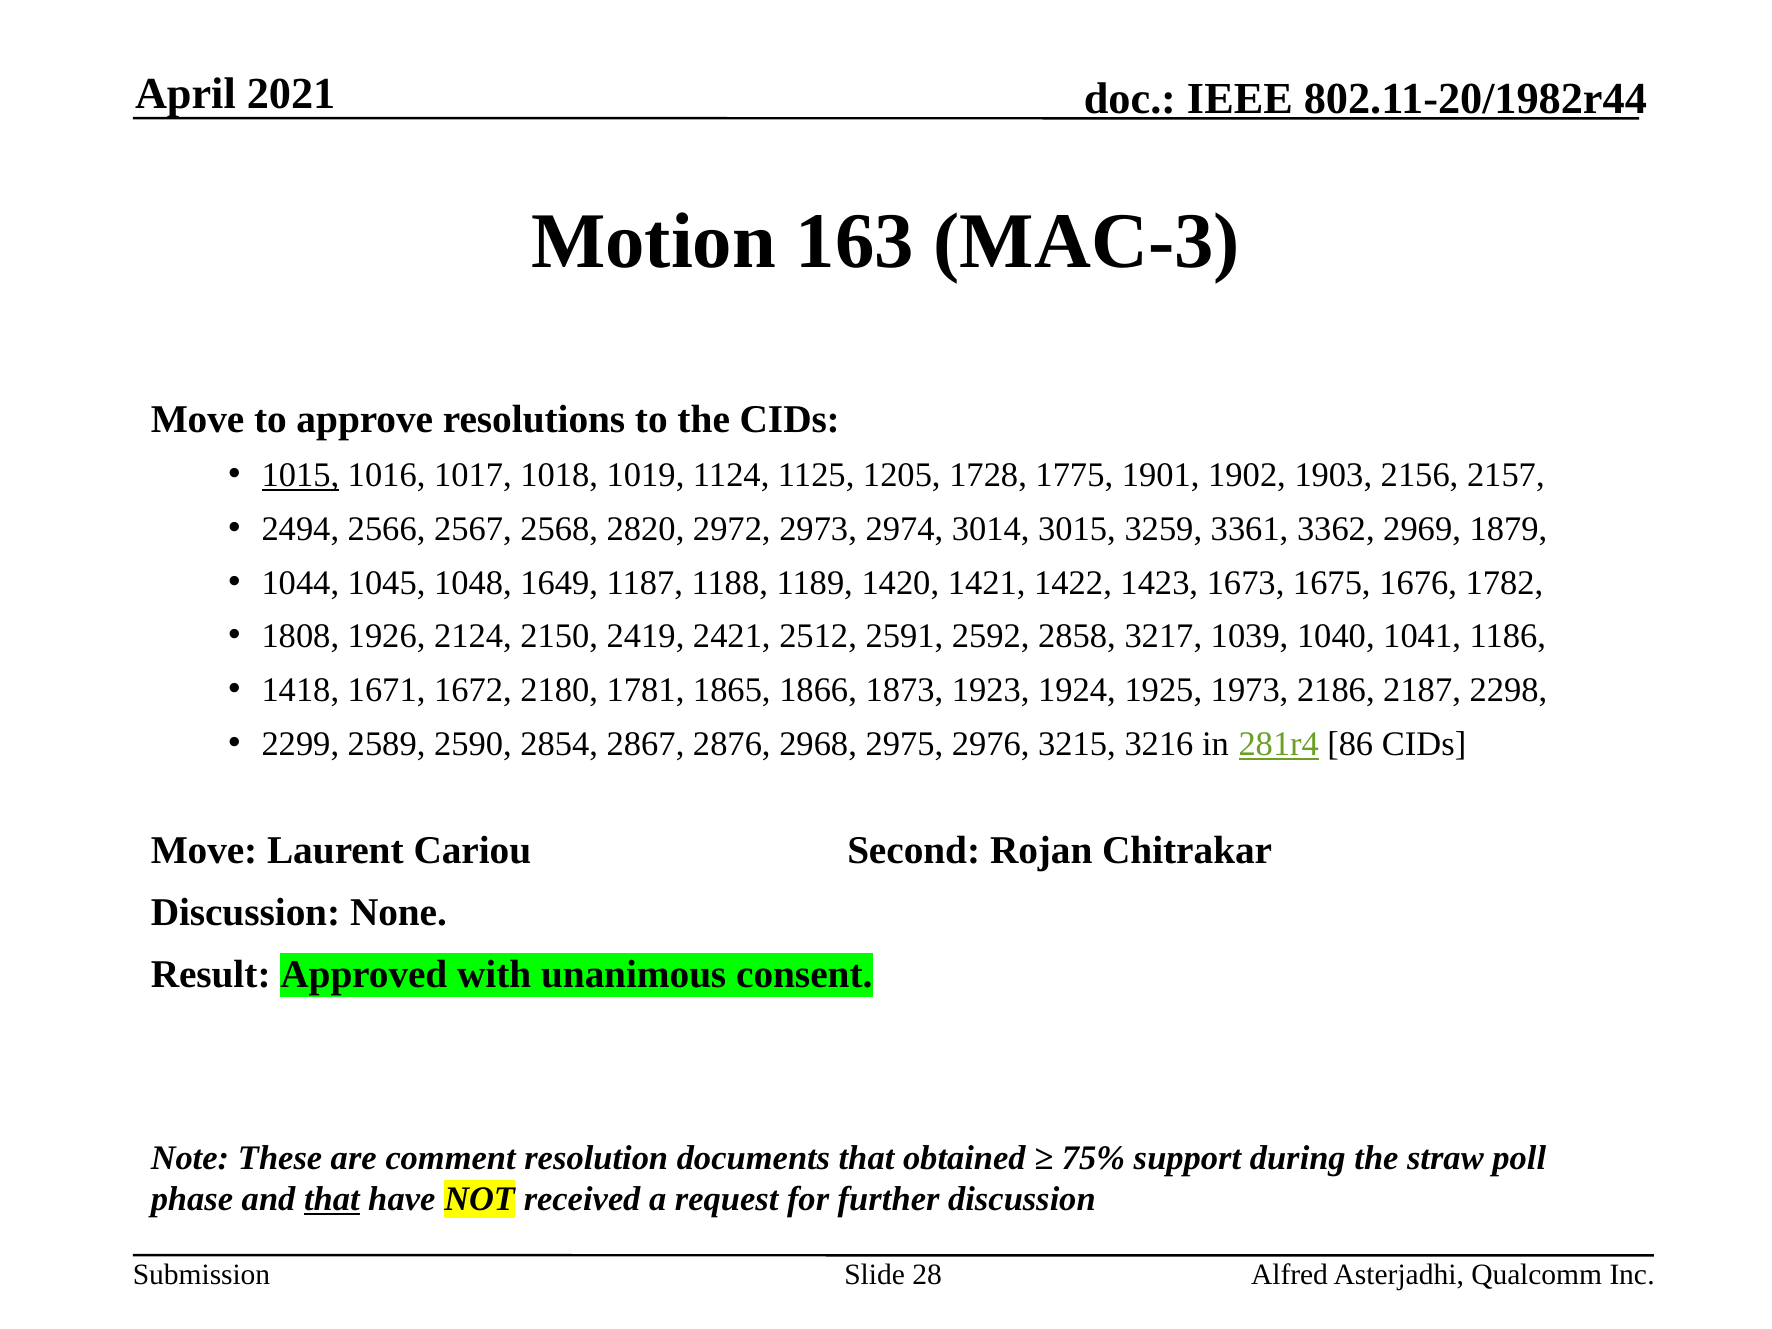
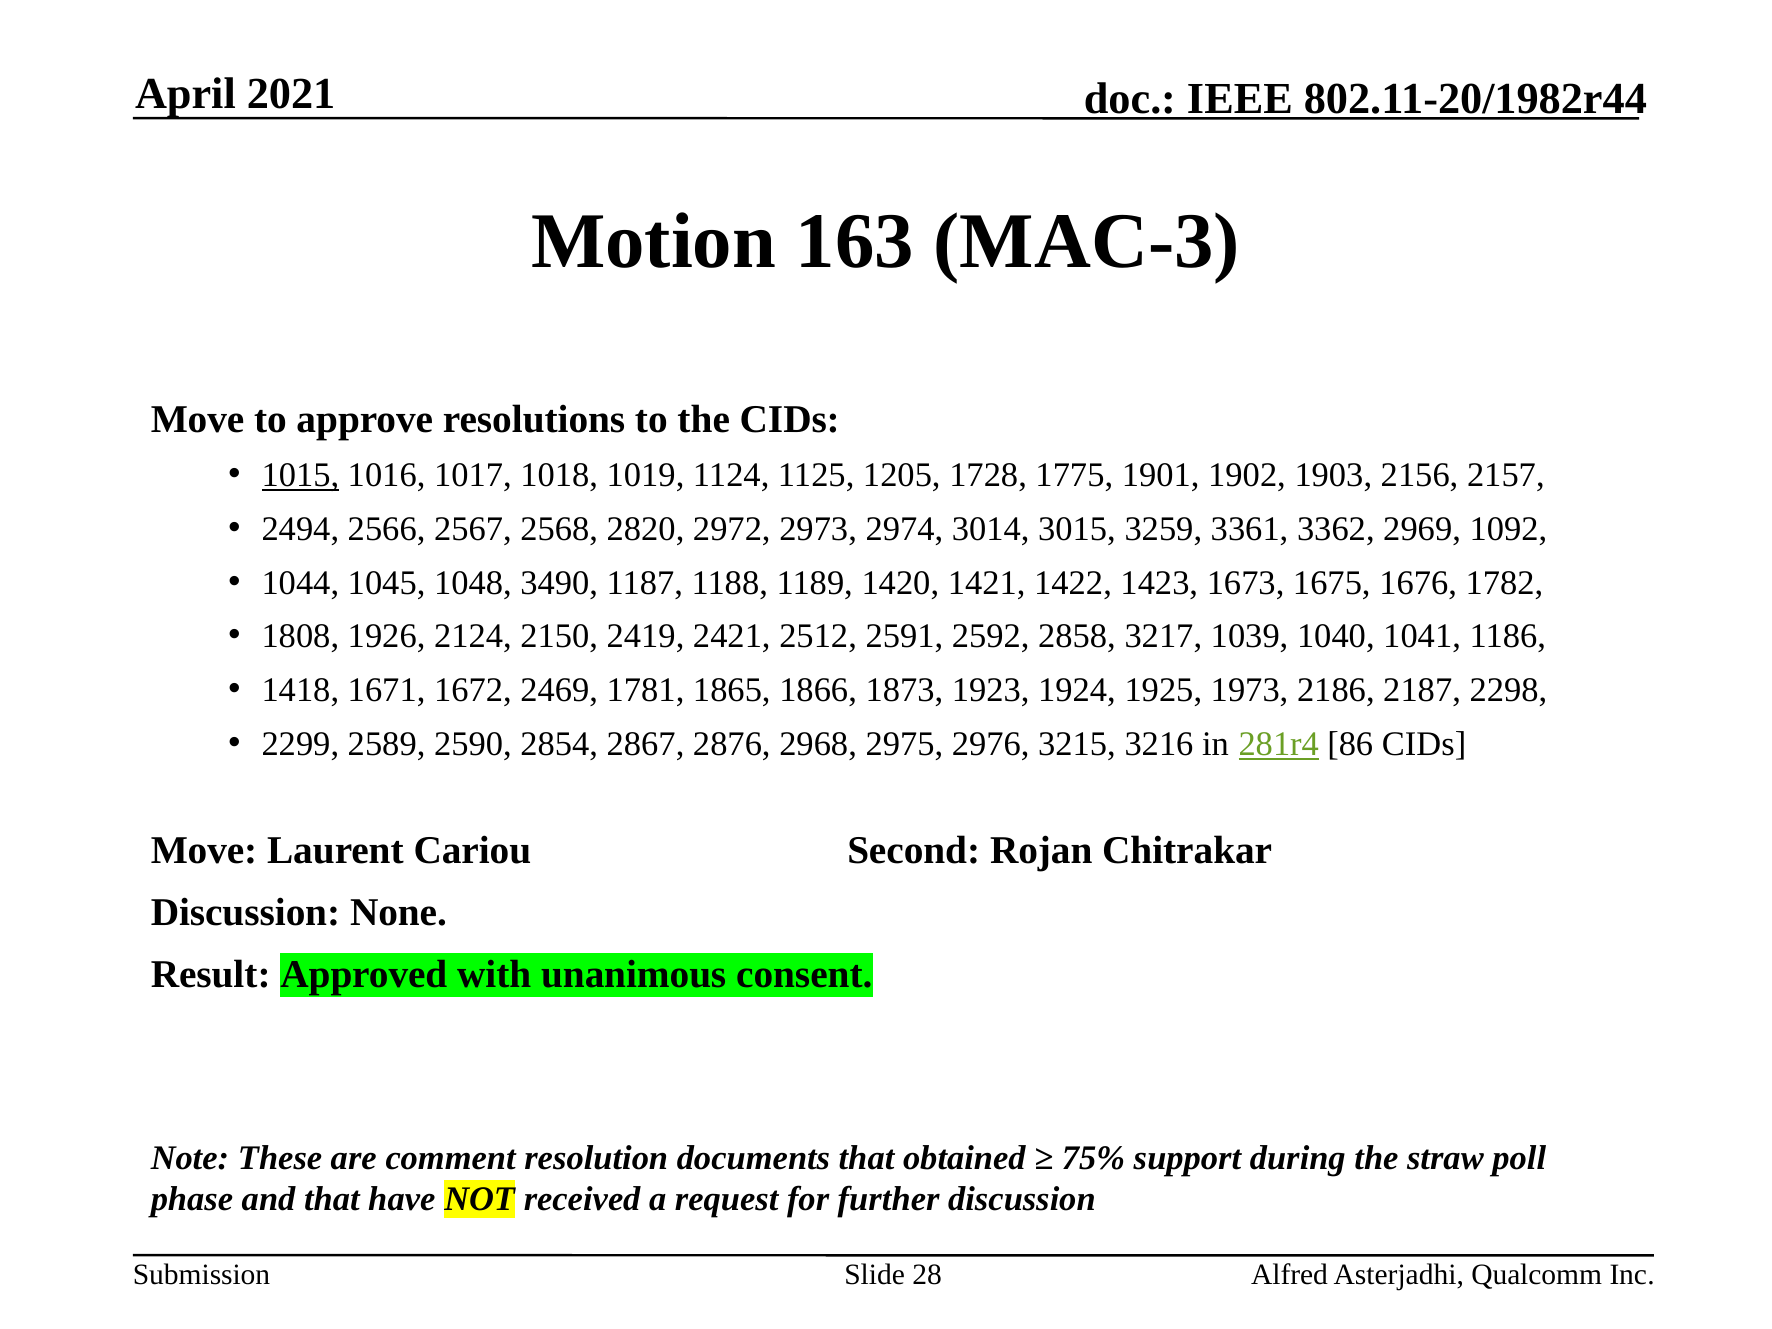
1879: 1879 -> 1092 (1509, 529)
1649: 1649 -> 3490 (559, 583)
2180: 2180 -> 2469 (559, 690)
that underline: present -> none (332, 1199)
